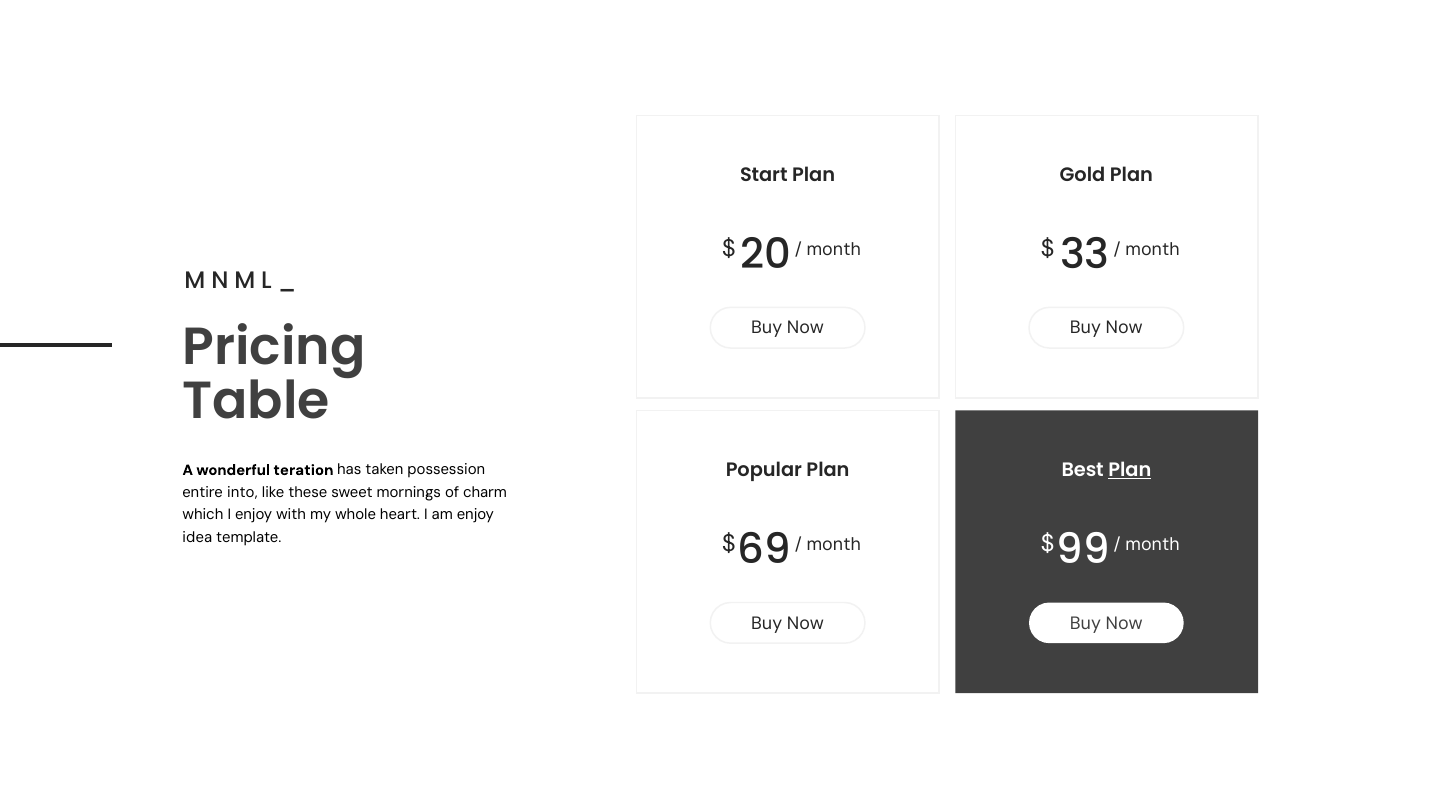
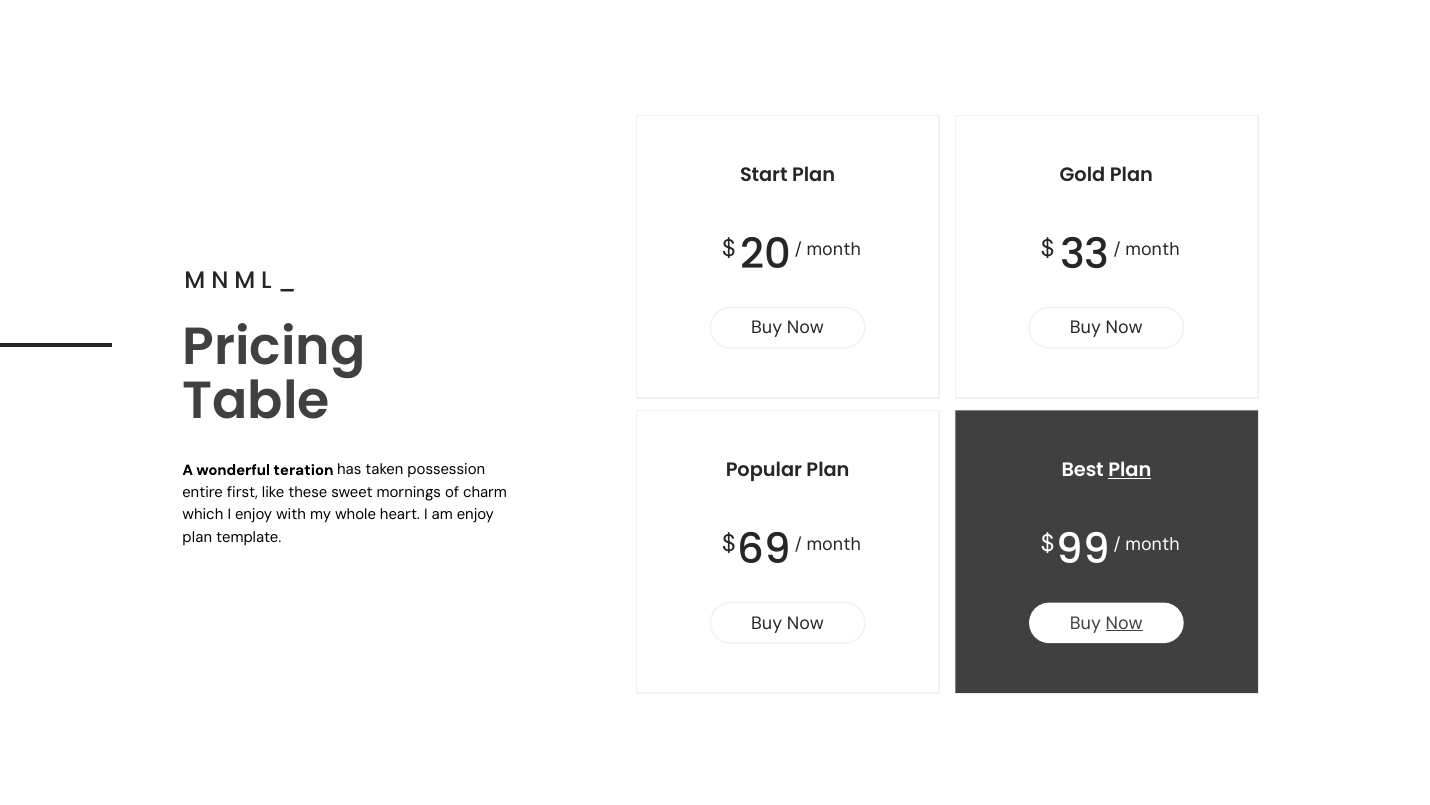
into: into -> first (242, 492)
idea: idea -> plan (197, 537)
Now underline: none -> present (1124, 623)
